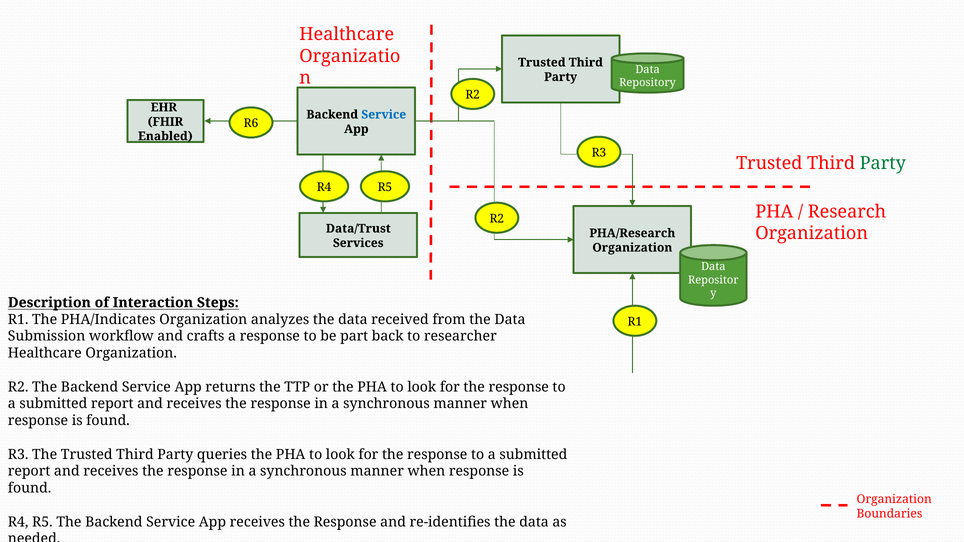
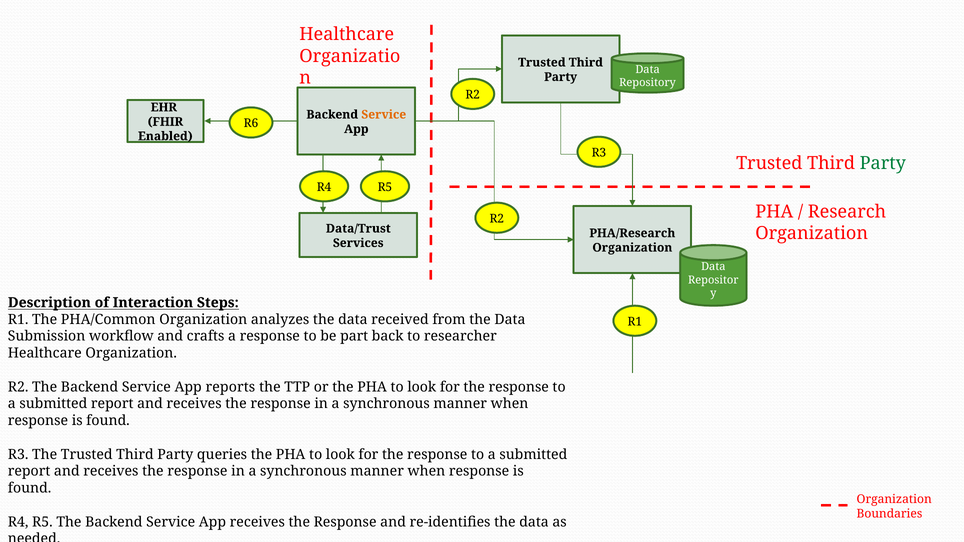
Service colour: blue -> orange (384, 115)
PHA/Indicates: PHA/Indicates -> PHA/Common (108, 320)
returns: returns -> reports (230, 387)
